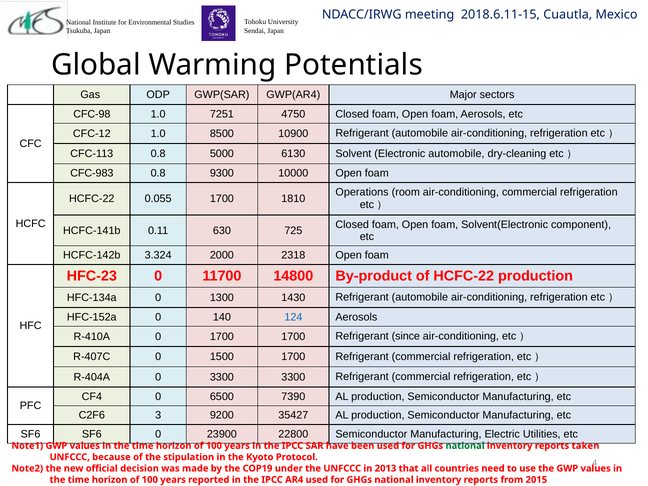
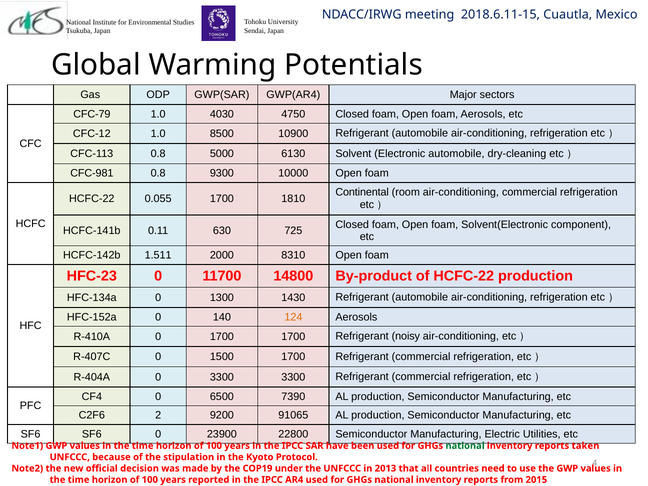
CFC-98: CFC-98 -> CFC-79 (92, 114)
7251: 7251 -> 4030 (222, 114)
CFC-983: CFC-983 -> CFC-981 (92, 173)
Operations: Operations -> Continental (362, 192)
3.324: 3.324 -> 1.511 (158, 255)
2318: 2318 -> 8310 (293, 255)
124 colour: blue -> orange (293, 317)
since: since -> noisy (406, 336)
3: 3 -> 2 (158, 415)
35427: 35427 -> 91065 (293, 415)
